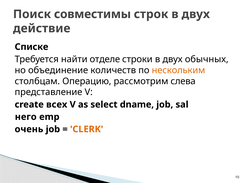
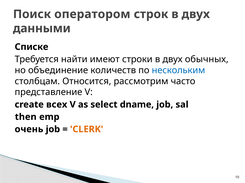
совместимы: совместимы -> оператором (92, 14)
действие: действие -> данными (42, 29)
отделе: отделе -> имеют (105, 59)
нескольким colour: orange -> blue (178, 70)
Операцию: Операцию -> Относится (87, 82)
слева: слева -> часто (183, 82)
него: него -> then (26, 117)
